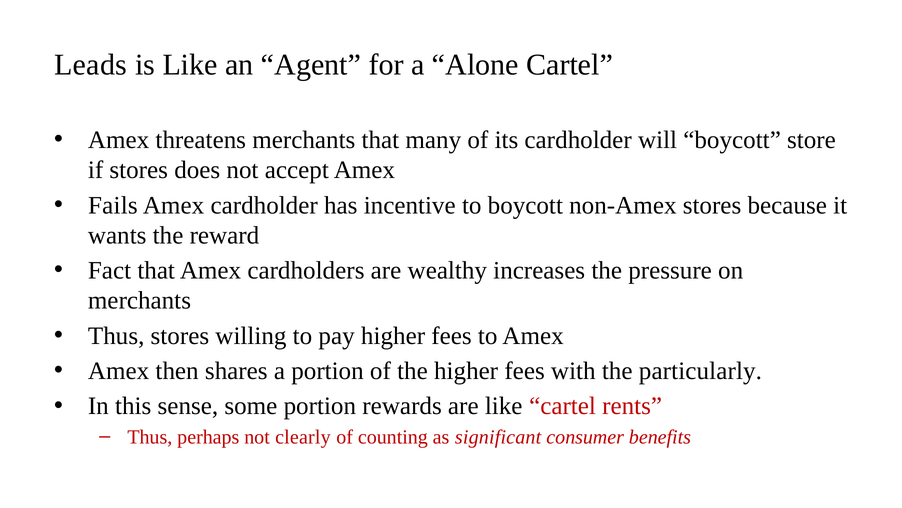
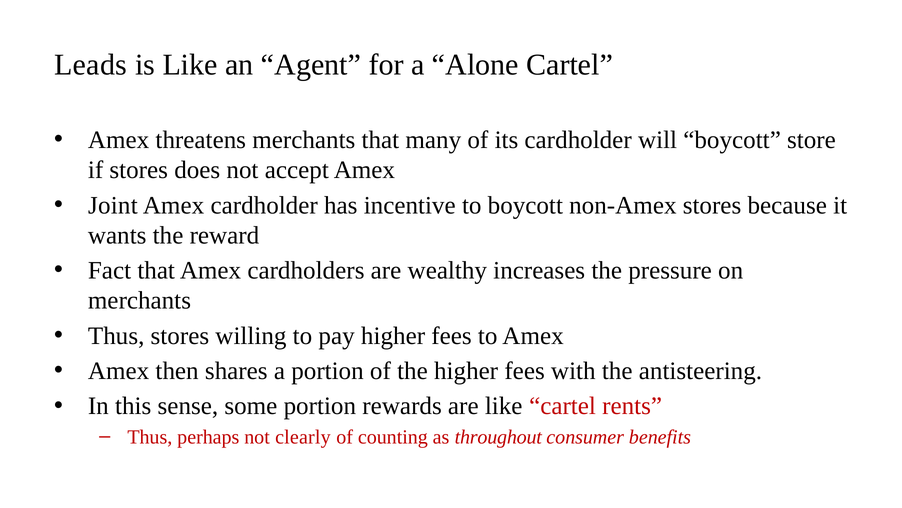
Fails: Fails -> Joint (113, 205)
particularly: particularly -> antisteering (700, 371)
significant: significant -> throughout (498, 436)
